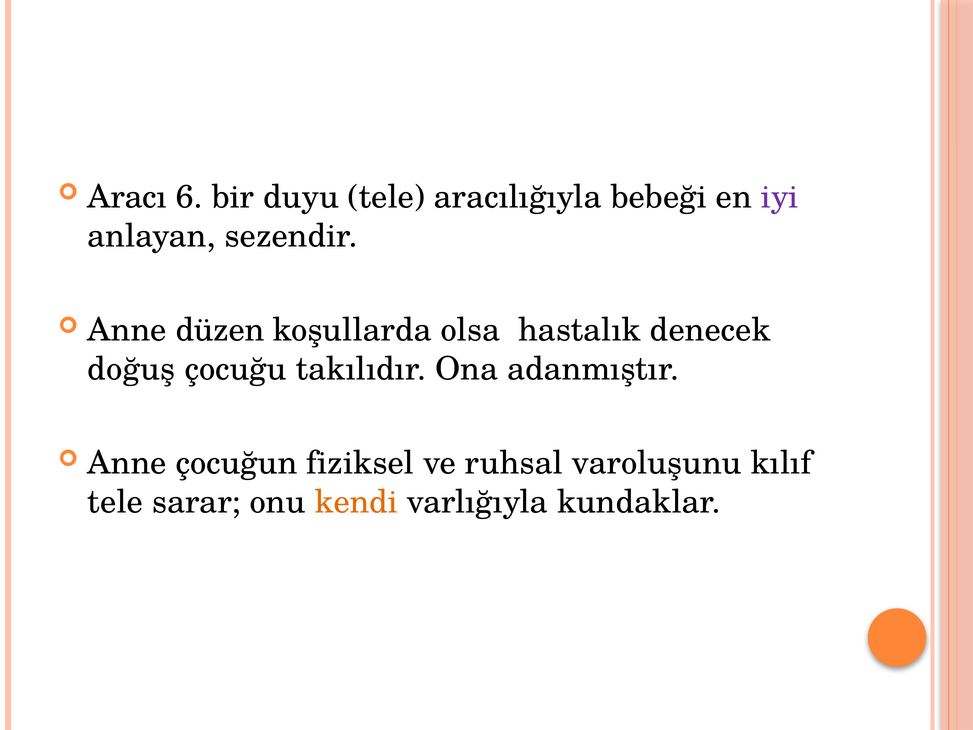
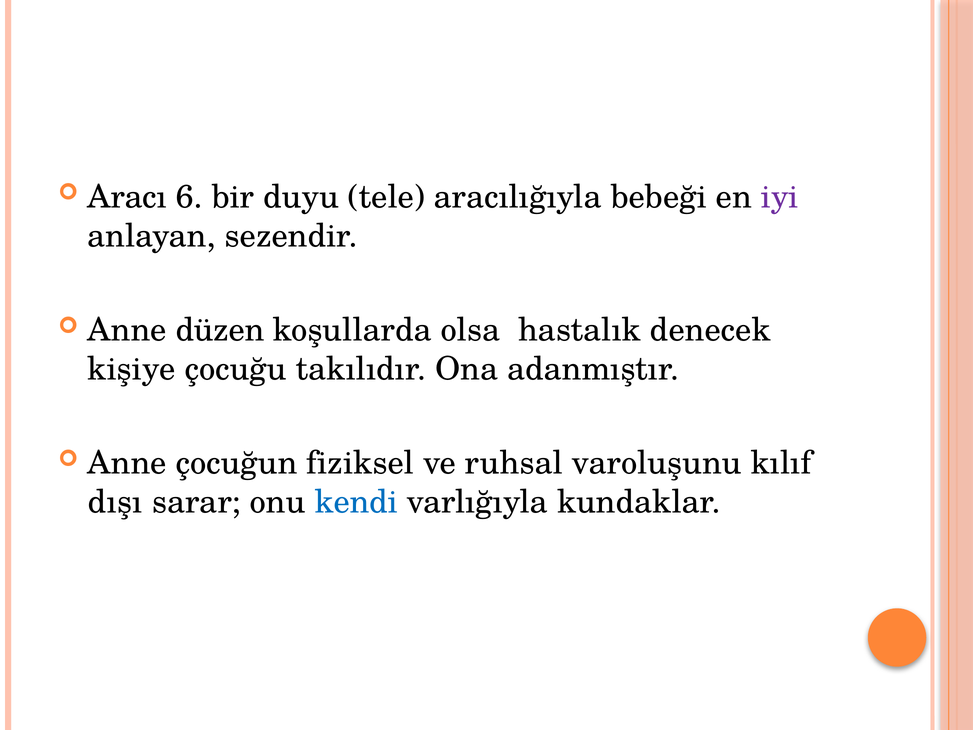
doğuş: doğuş -> kişiye (132, 369)
tele: tele -> dışı (115, 502)
kendi colour: orange -> blue (356, 502)
